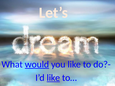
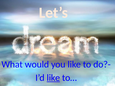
would underline: present -> none (37, 64)
